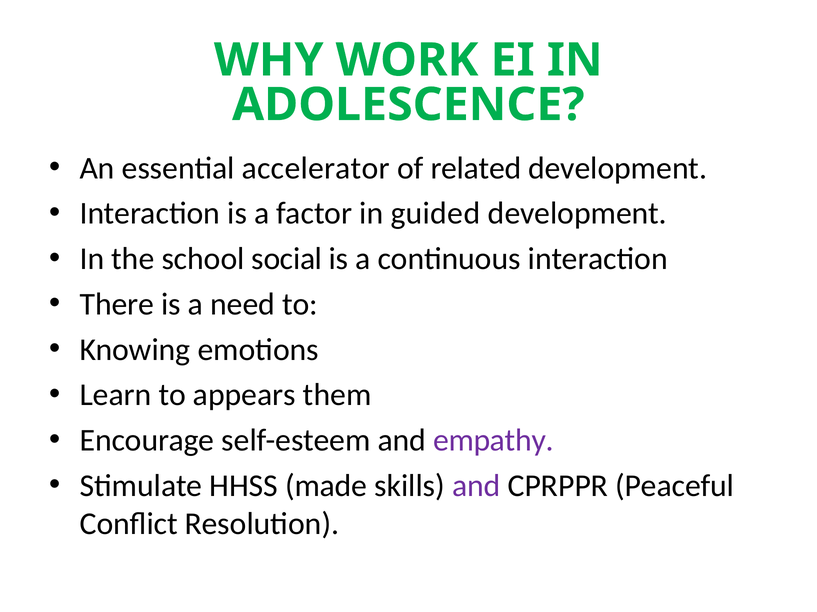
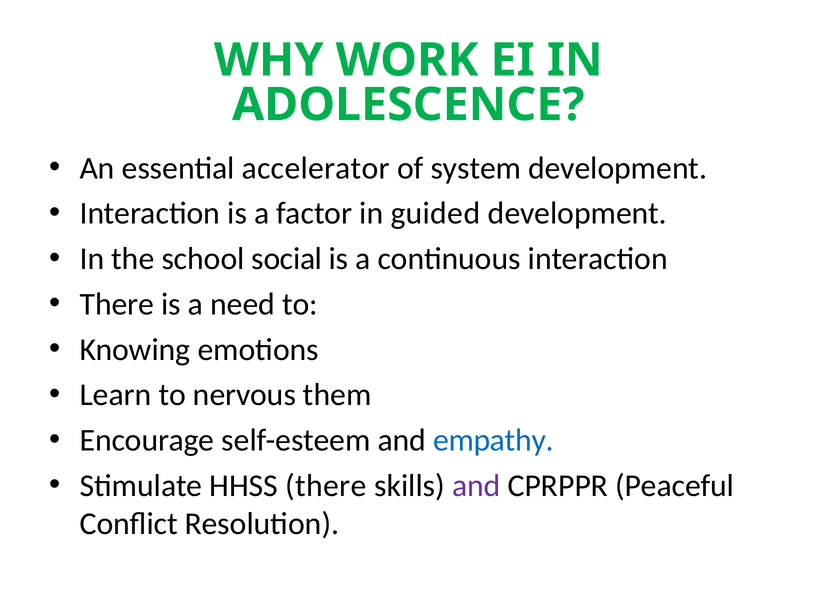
related: related -> system (476, 168)
appears: appears -> nervous (244, 395)
empathy colour: purple -> blue (493, 441)
HHSS made: made -> there (326, 486)
